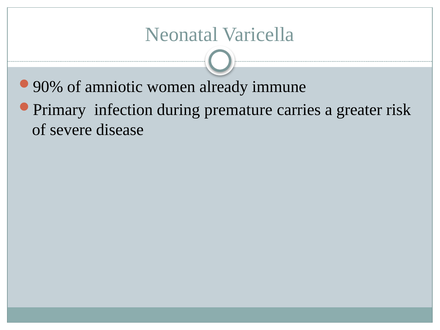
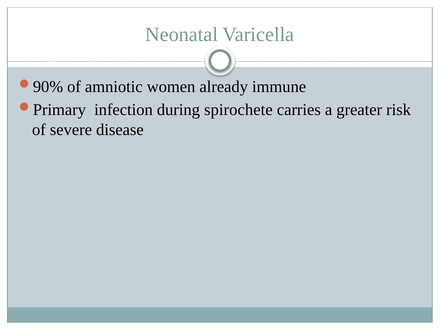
premature: premature -> spirochete (238, 110)
